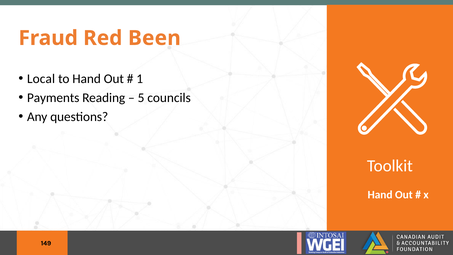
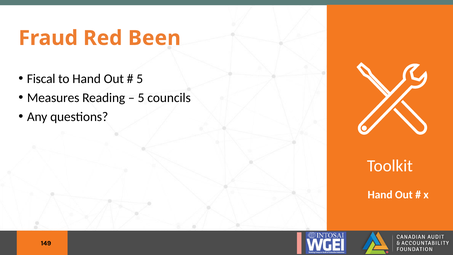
Local: Local -> Fiscal (41, 79)
1: 1 -> 5 (140, 79)
Payments: Payments -> Measures (53, 98)
